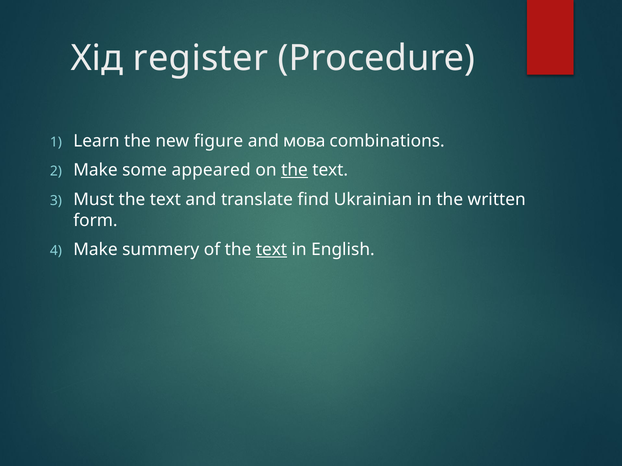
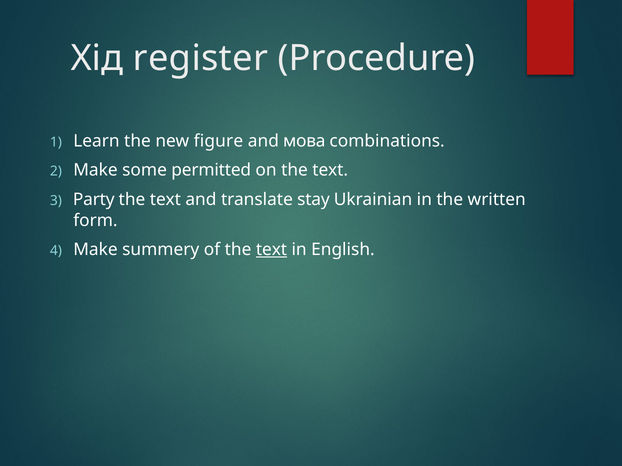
appeared: appeared -> permitted (211, 170)
the underline: present -> none (294, 170)
Must: Must -> Party (94, 200)
find: find -> stay (313, 200)
